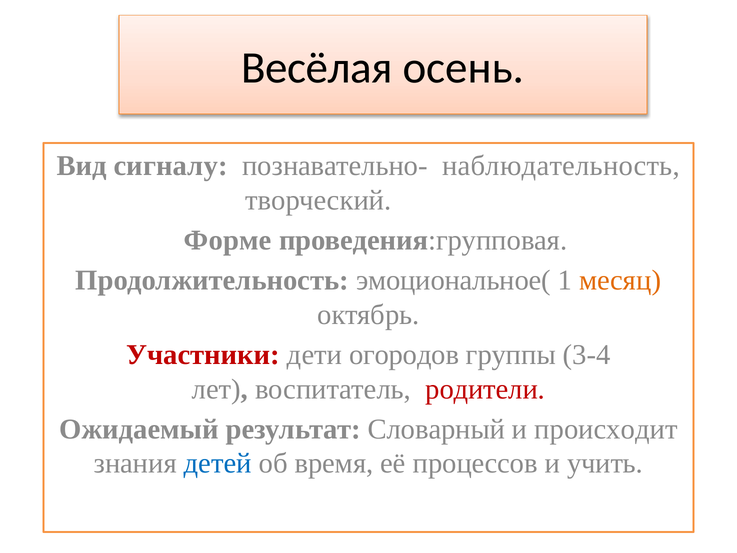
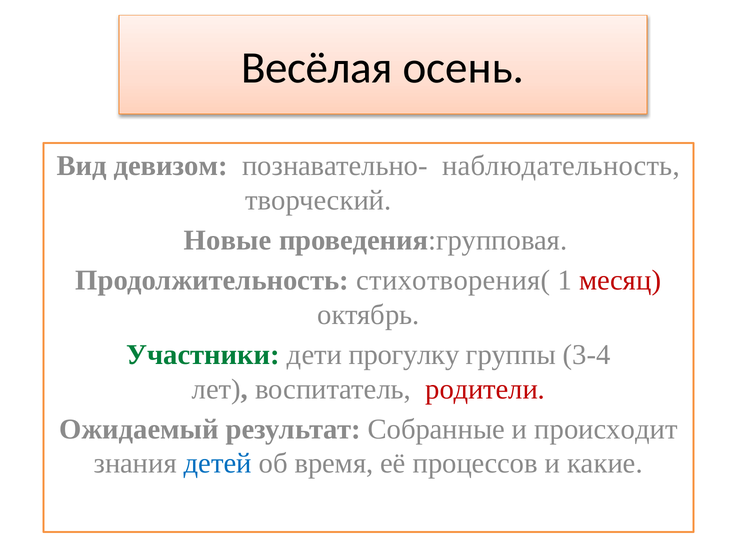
сигналу: сигналу -> девизом (171, 166)
Форме: Форме -> Новые (228, 240)
эмоциональное(: эмоциональное( -> стихотворения( (453, 280)
месяц colour: orange -> red (620, 280)
Участники colour: red -> green (203, 355)
огородов: огородов -> прогулку (404, 355)
Словарный: Словарный -> Собранные (436, 429)
учить: учить -> какие (605, 463)
